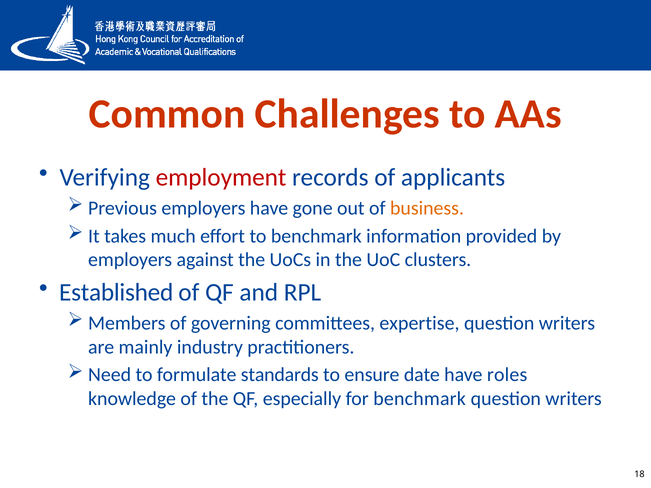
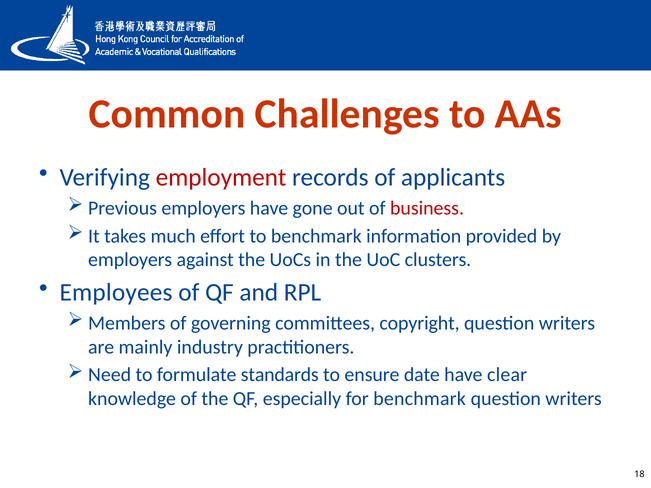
business colour: orange -> red (427, 208)
Established: Established -> Employees (116, 293)
expertise: expertise -> copyright (420, 323)
roles: roles -> clear (507, 375)
